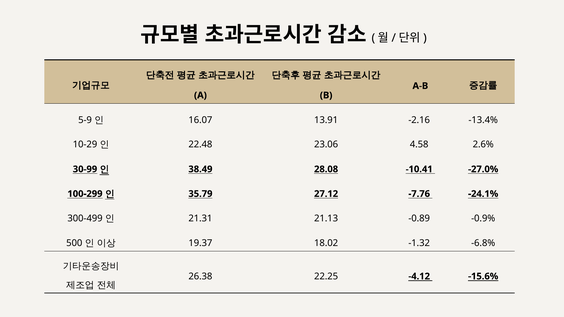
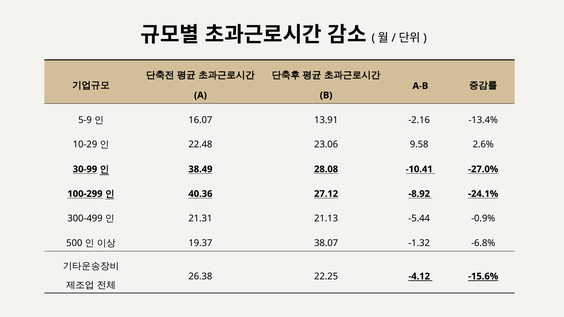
4.58: 4.58 -> 9.58 (419, 145)
35.79: 35.79 -> 40.36 (200, 194)
-7.76: -7.76 -> -8.92 (419, 194)
-0.89: -0.89 -> -5.44 (419, 219)
18.02: 18.02 -> 38.07 (326, 243)
